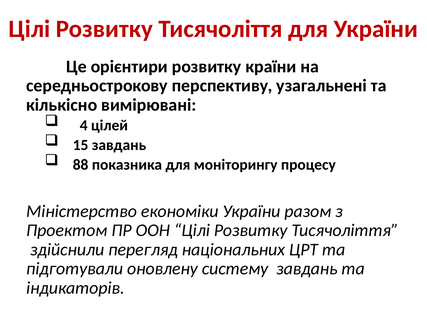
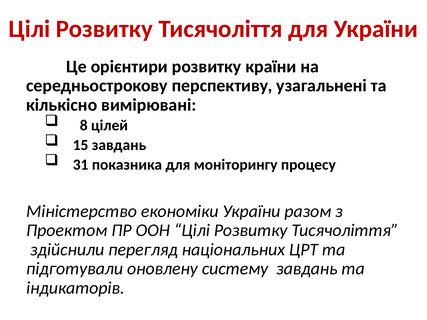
4: 4 -> 8 (84, 126)
88: 88 -> 31 (81, 165)
